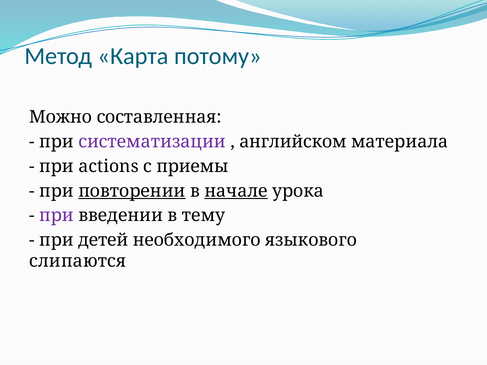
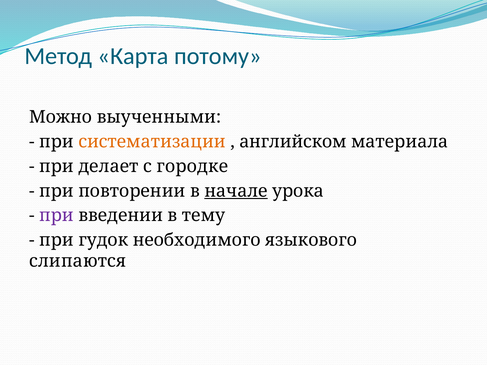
составленная: составленная -> выученными (159, 117)
систематизации colour: purple -> orange (152, 142)
actions: actions -> делает (109, 166)
приемы: приемы -> городке (192, 166)
повторении underline: present -> none (132, 191)
детей: детей -> гудок (103, 240)
